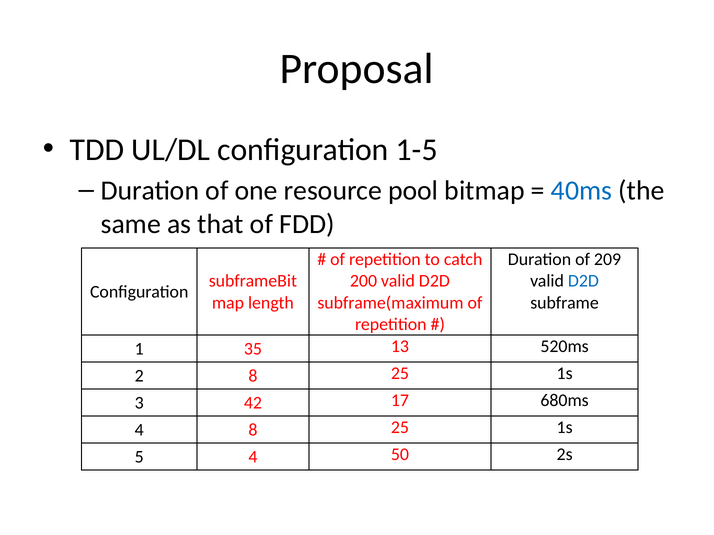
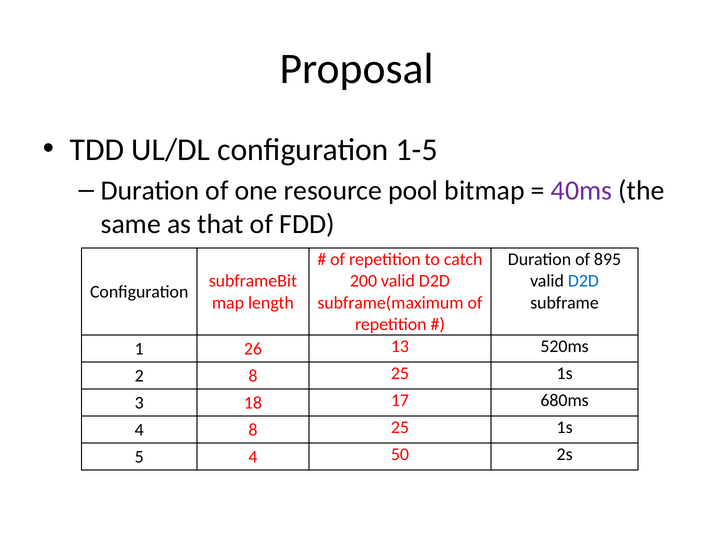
40ms colour: blue -> purple (582, 191)
209: 209 -> 895 (608, 259)
35: 35 -> 26 (253, 349)
42: 42 -> 18 (253, 403)
